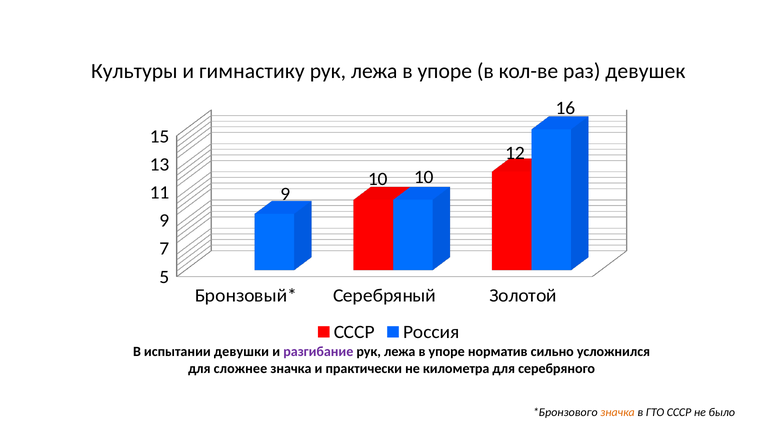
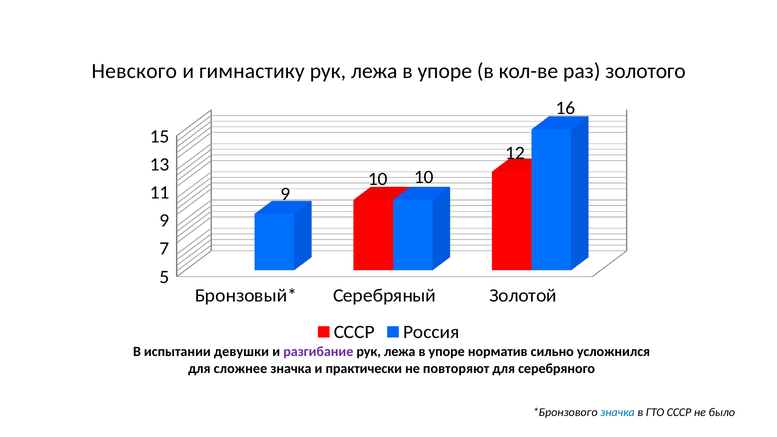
Культуры: Культуры -> Невского (134, 71)
девушек: девушек -> золотого (645, 71)
километра: километра -> повторяют (456, 369)
значка colour: orange -> blue (618, 412)
